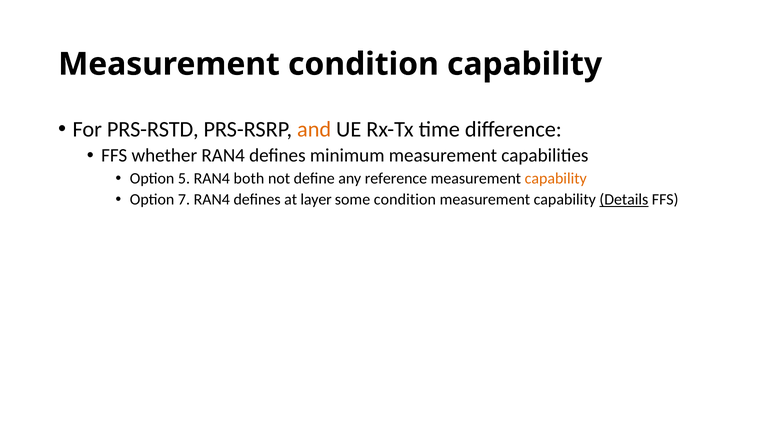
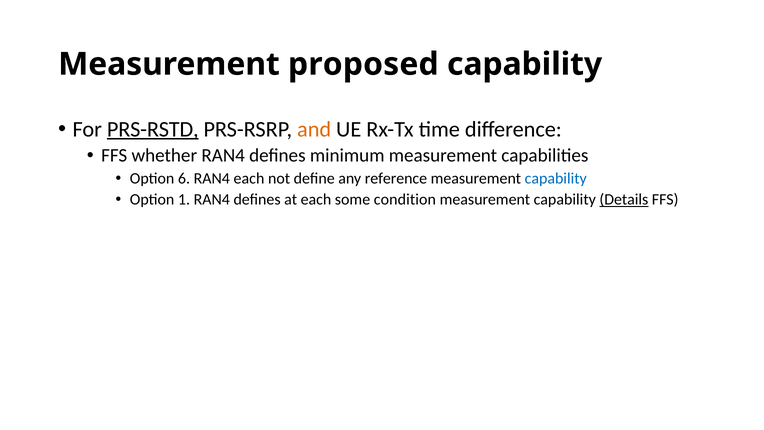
Measurement condition: condition -> proposed (363, 64)
PRS-RSTD underline: none -> present (153, 129)
5: 5 -> 6 (184, 178)
RAN4 both: both -> each (249, 178)
capability colour: orange -> blue (556, 178)
7: 7 -> 1 (184, 200)
at layer: layer -> each (316, 200)
